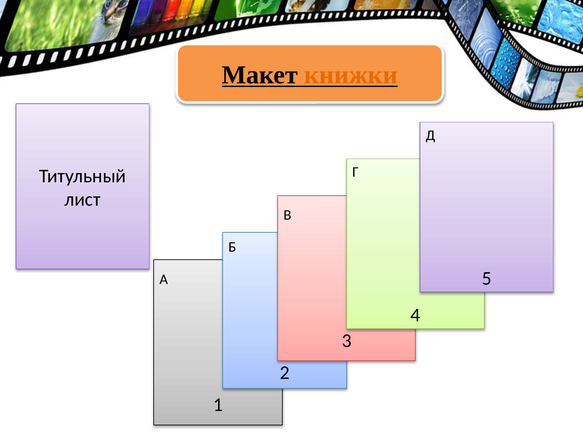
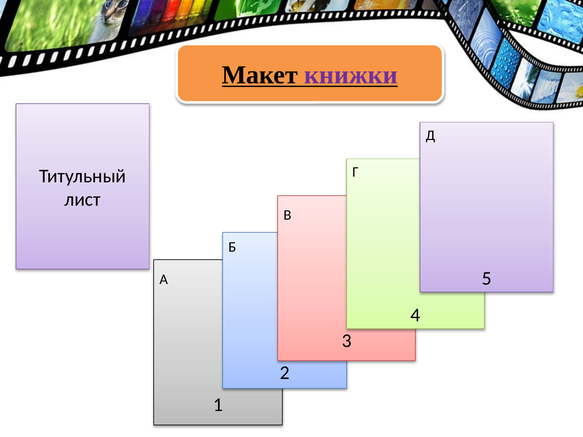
книжки colour: orange -> purple (351, 75)
